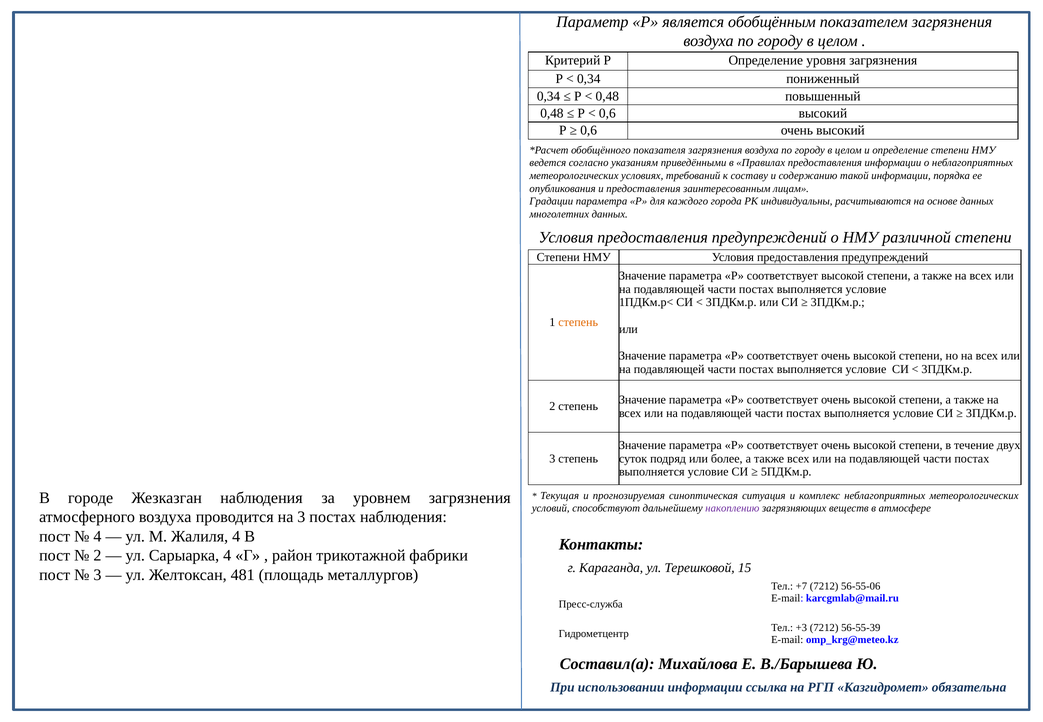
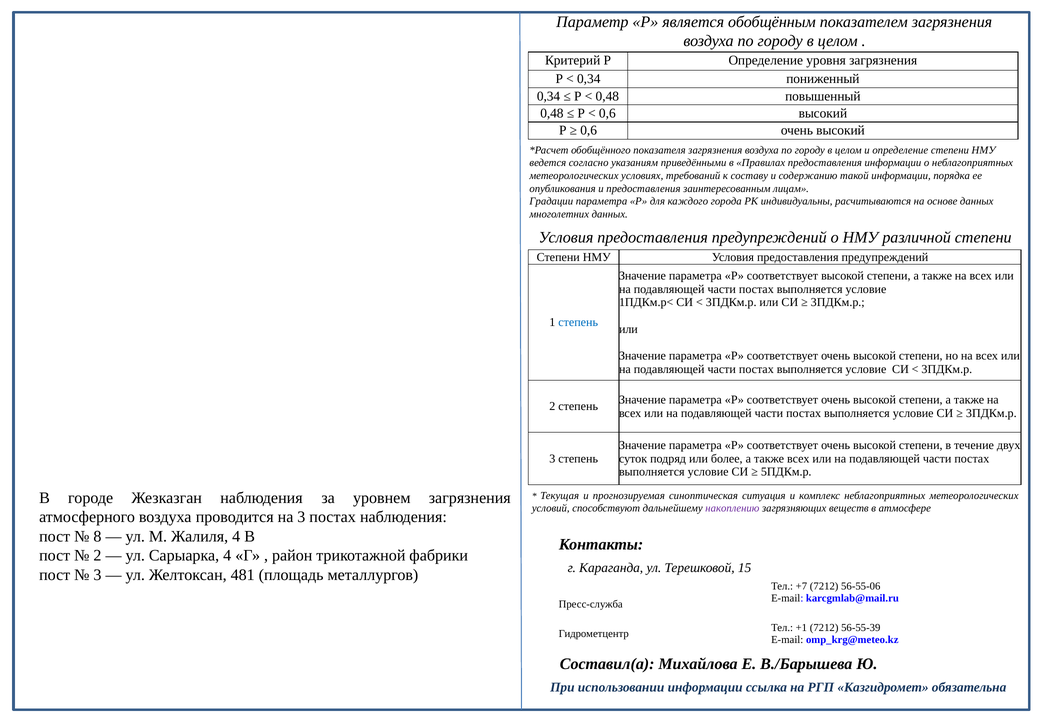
степень colour: orange -> blue (578, 322)
4: 4 -> 8 (97, 536)
+3: +3 -> +1 (801, 628)
